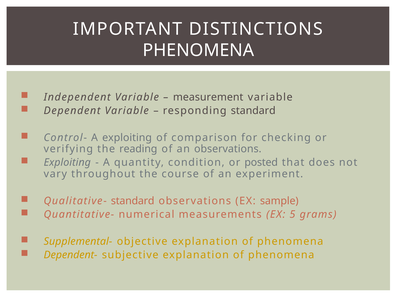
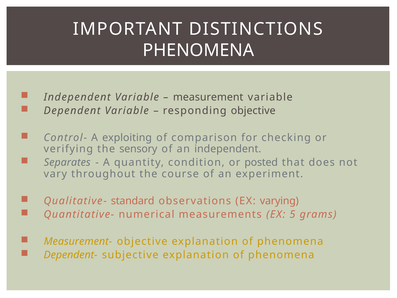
responding standard: standard -> objective (253, 111)
reading: reading -> sensory (138, 149)
an observations: observations -> independent (228, 149)
Exploiting: Exploiting -> Separates (67, 162)
sample: sample -> varying (279, 201)
Supplemental-: Supplemental- -> Measurement- (78, 241)
